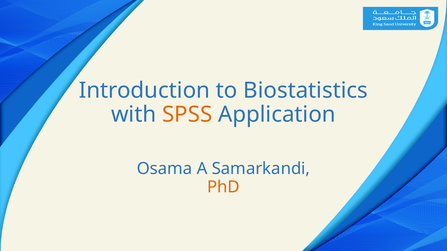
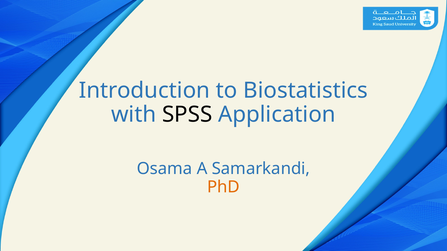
SPSS colour: orange -> black (187, 115)
